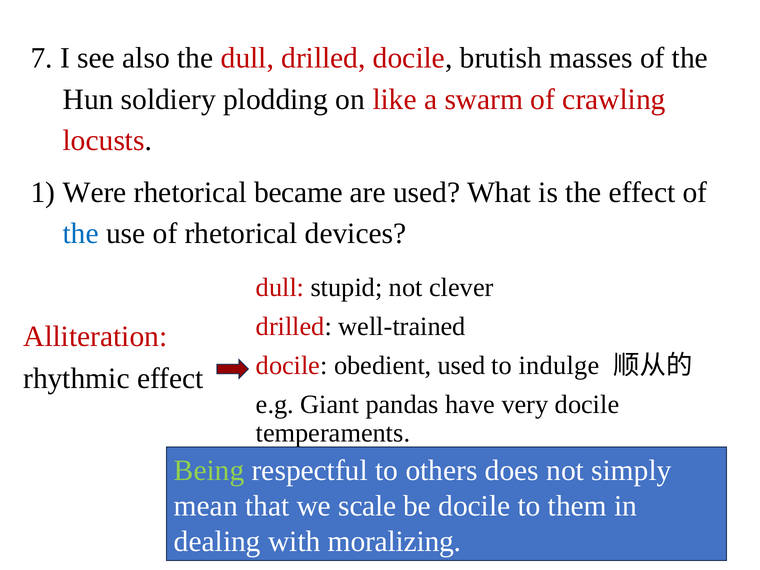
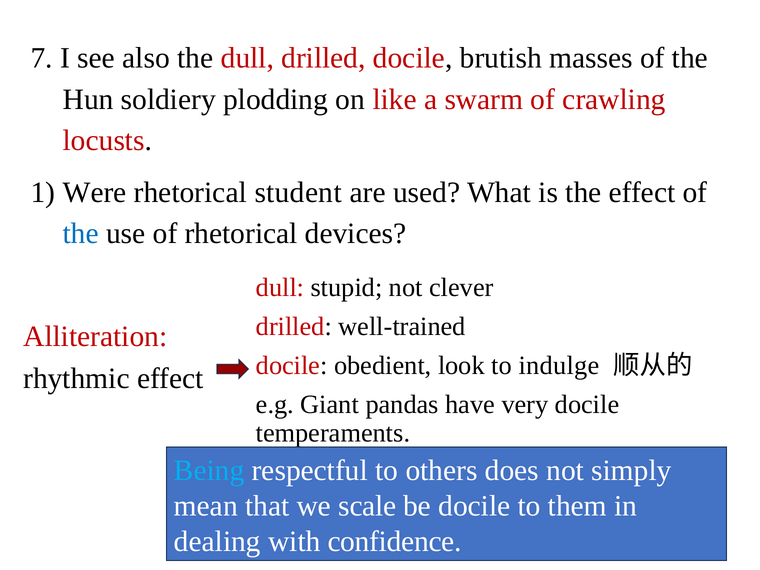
became: became -> student (298, 192)
obedient used: used -> look (461, 365)
Being colour: light green -> light blue (209, 470)
moralizing: moralizing -> confidence (395, 541)
